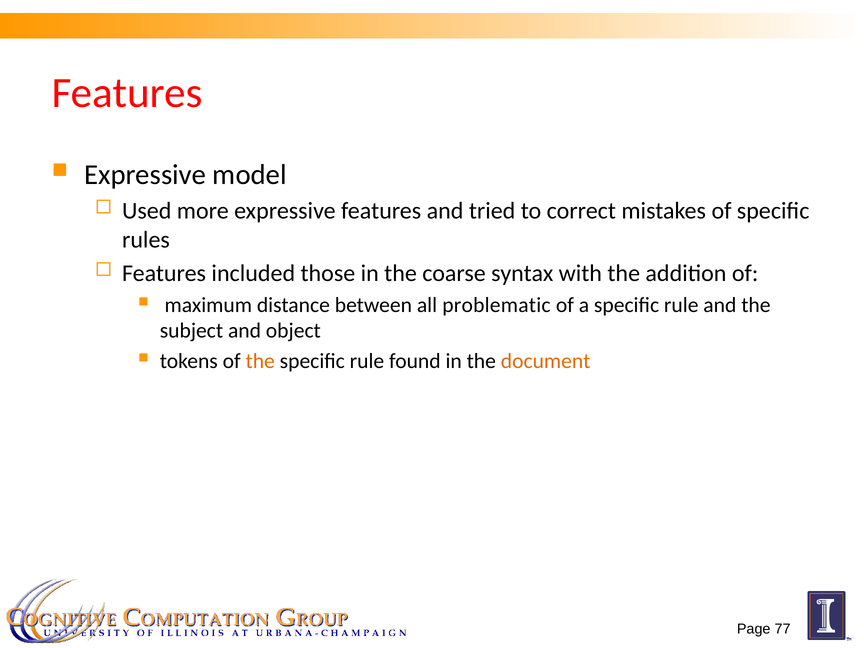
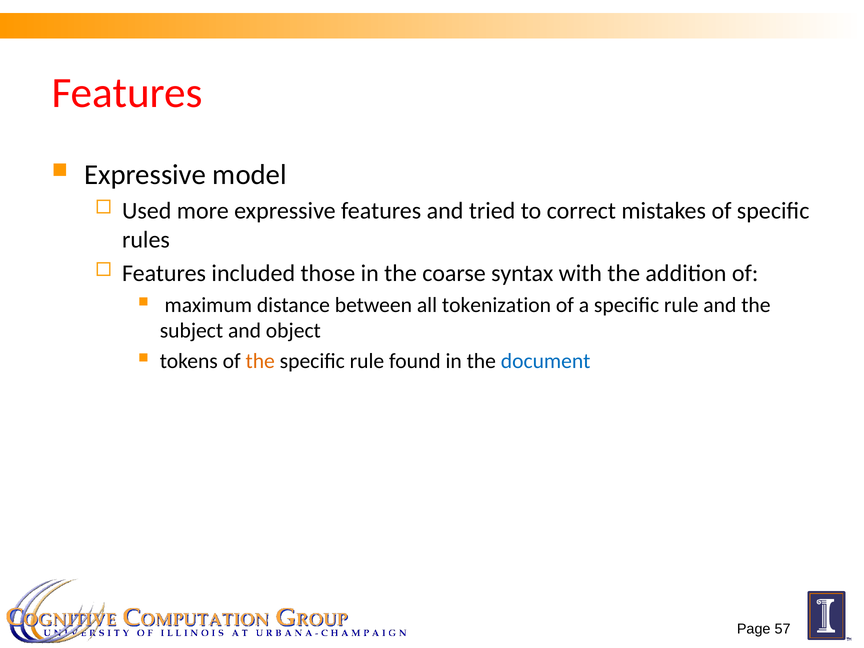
problematic: problematic -> tokenization (497, 305)
document colour: orange -> blue (546, 361)
77: 77 -> 57 (783, 629)
